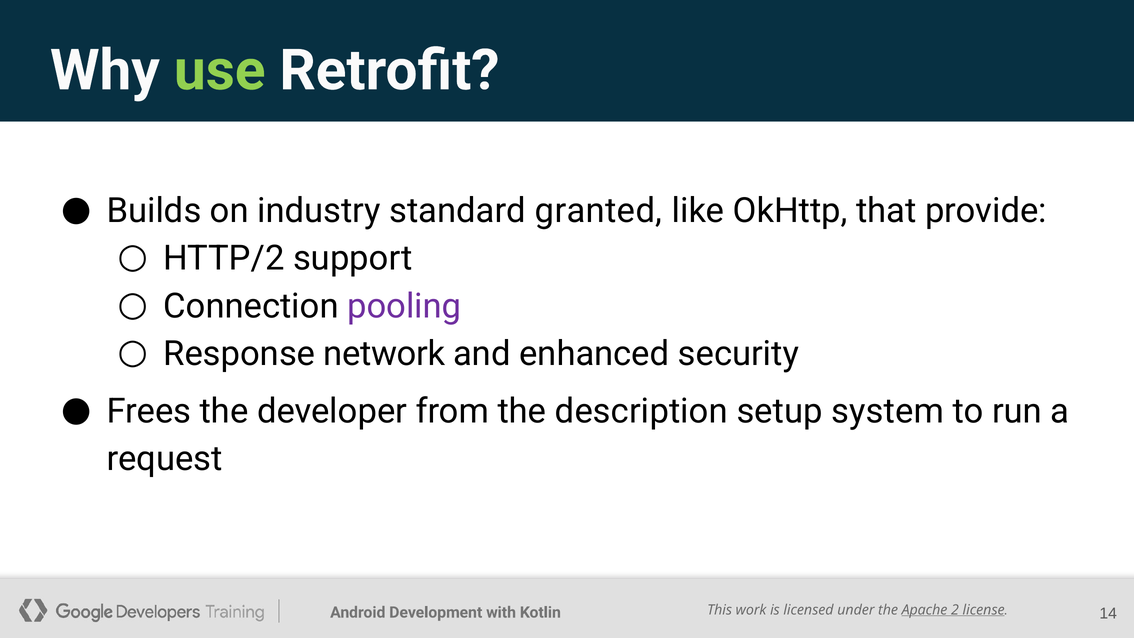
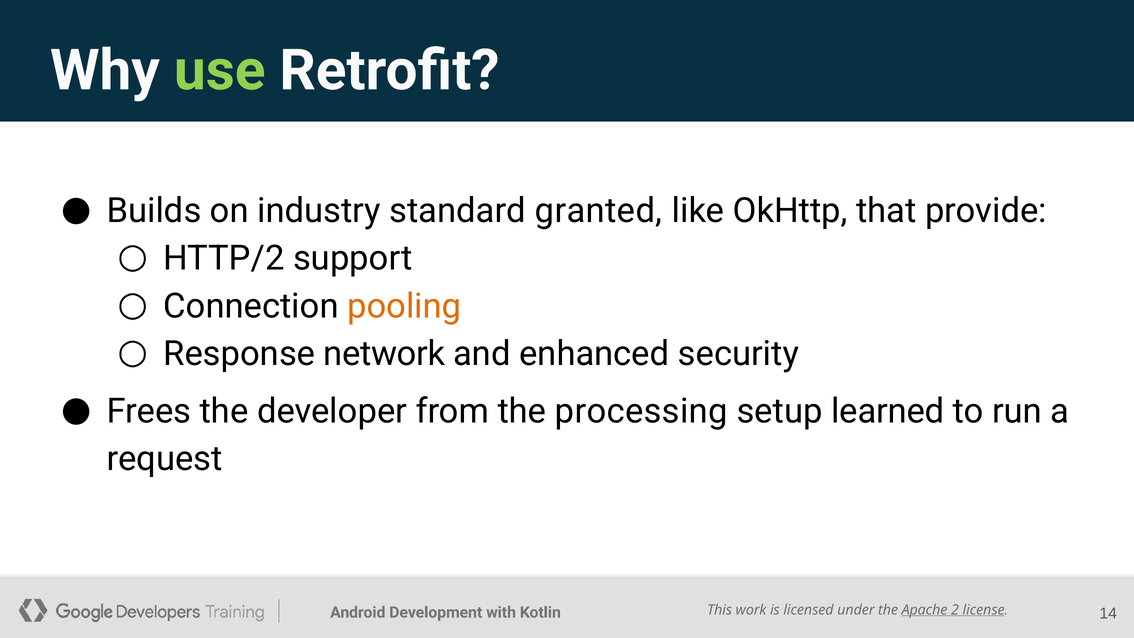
pooling colour: purple -> orange (404, 306)
description: description -> processing (641, 411)
system: system -> learned (888, 411)
